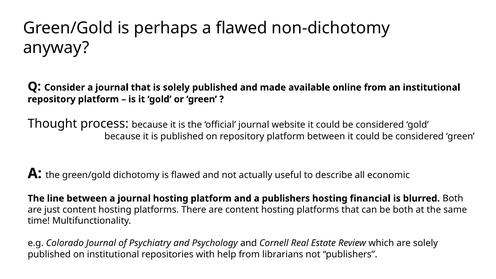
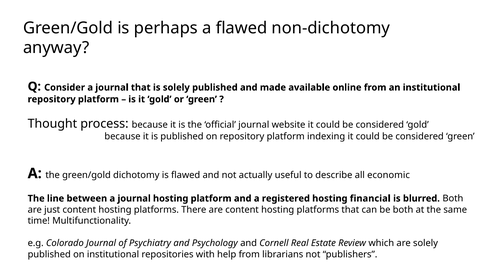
platform between: between -> indexing (326, 136)
a publishers: publishers -> registered (286, 198)
